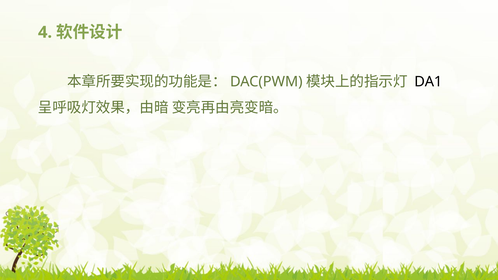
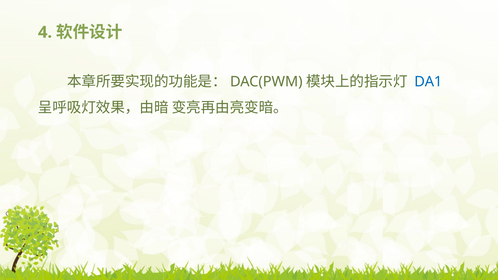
DA1 colour: black -> blue (428, 82)
